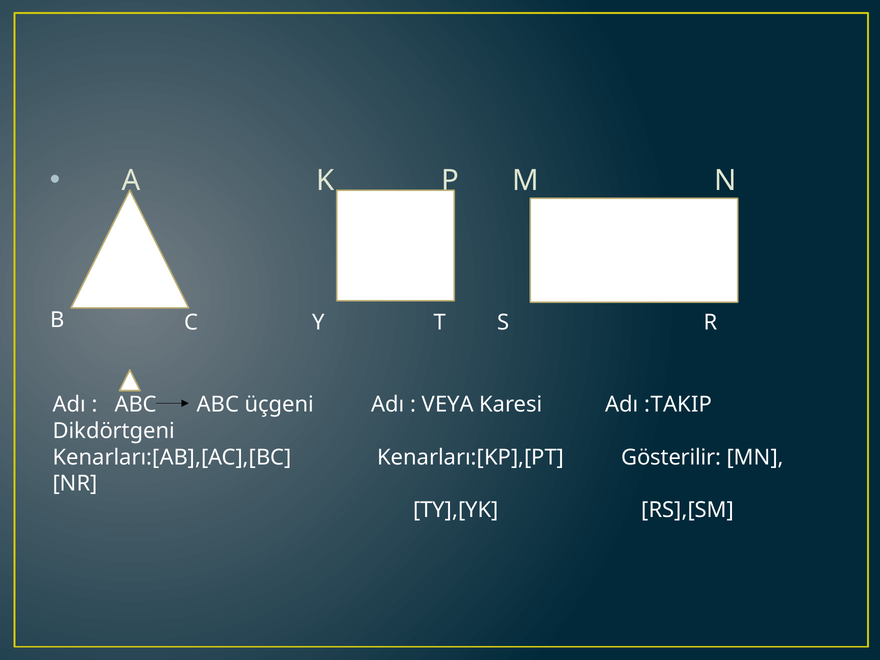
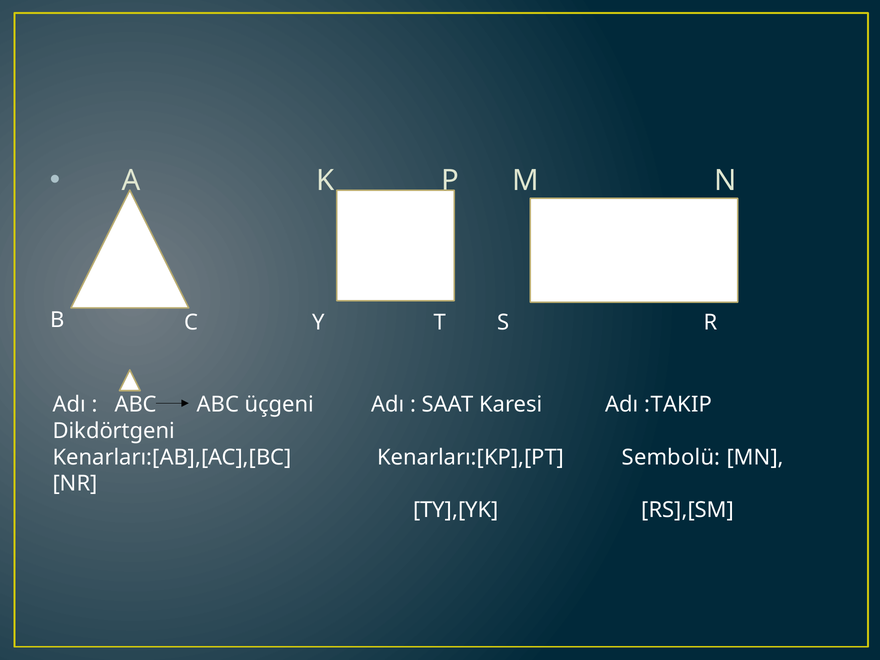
VEYA: VEYA -> SAAT (448, 404)
Gösterilir: Gösterilir -> Sembolü (671, 457)
